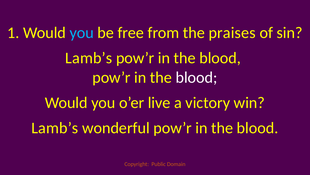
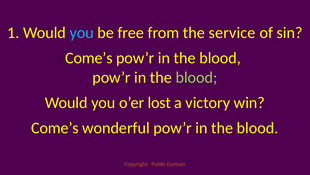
praises: praises -> service (232, 33)
Lamb’s: Lamb’s -> Come’s (89, 58)
blood colour: white -> light green (197, 77)
live: live -> lost (159, 102)
Lamb’s: Lamb’s -> Come’s (55, 128)
